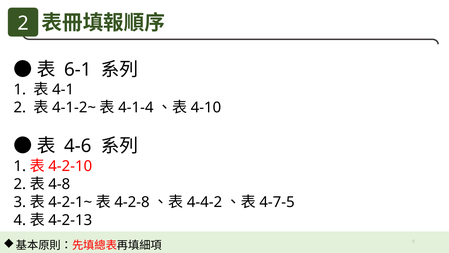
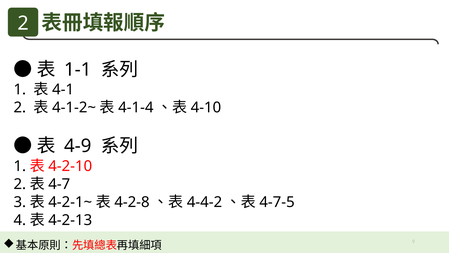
6-1: 6-1 -> 1-1 (78, 70)
4-6: 4-6 -> 4-9 (78, 146)
4-8: 4-8 -> 4-7 (59, 184)
